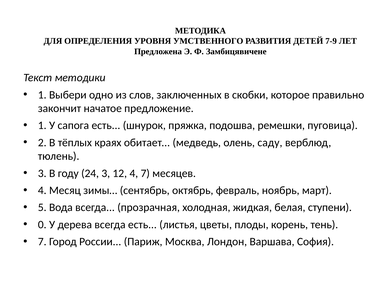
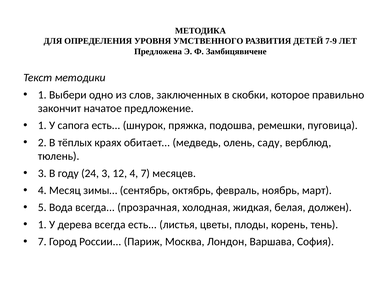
ступени: ступени -> должен (330, 207)
0: 0 -> 1 (42, 224)
